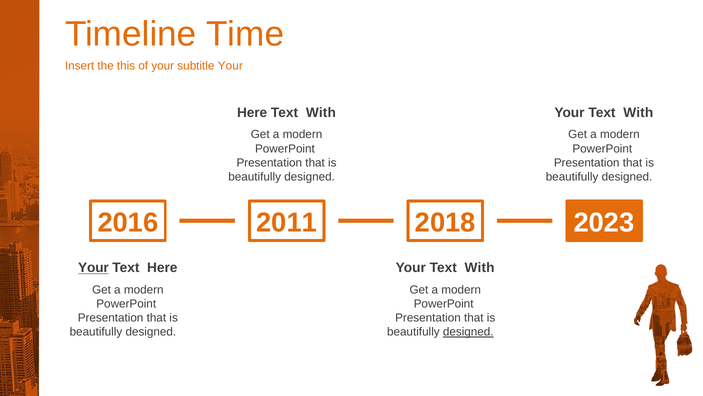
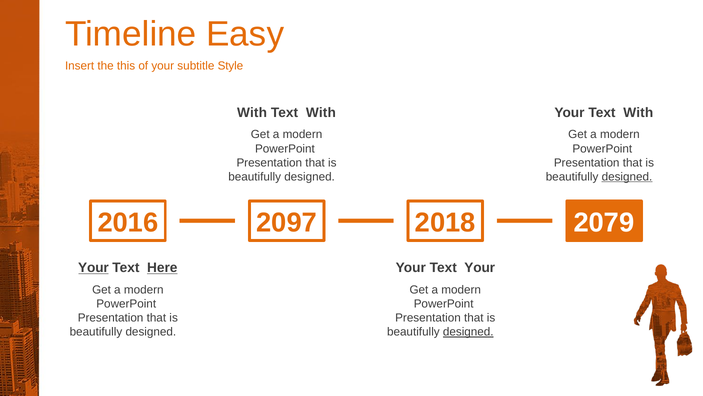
Time: Time -> Easy (245, 34)
subtitle Your: Your -> Style (230, 66)
Here: Here -> With (252, 112)
designed underline: none -> present (627, 177)
2011: 2011 -> 2097 (287, 222)
2023: 2023 -> 2079 (604, 222)
Here underline: none -> present (162, 267)
With: With -> Your (480, 267)
